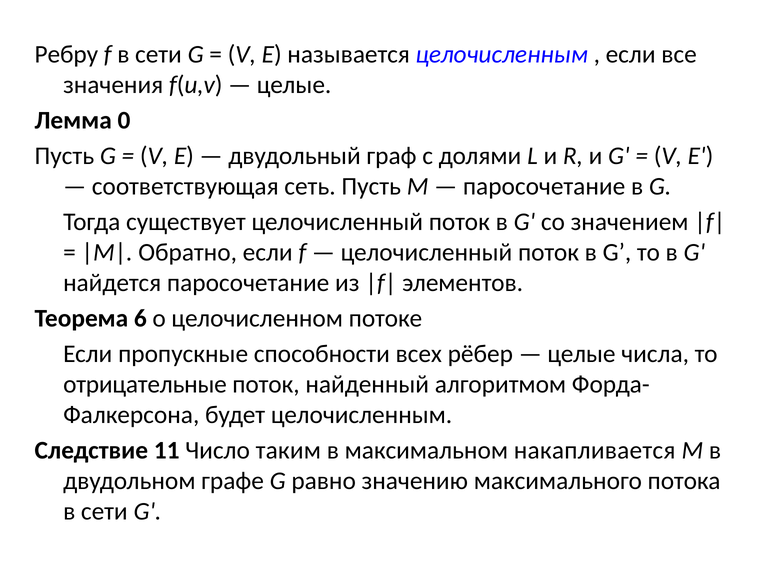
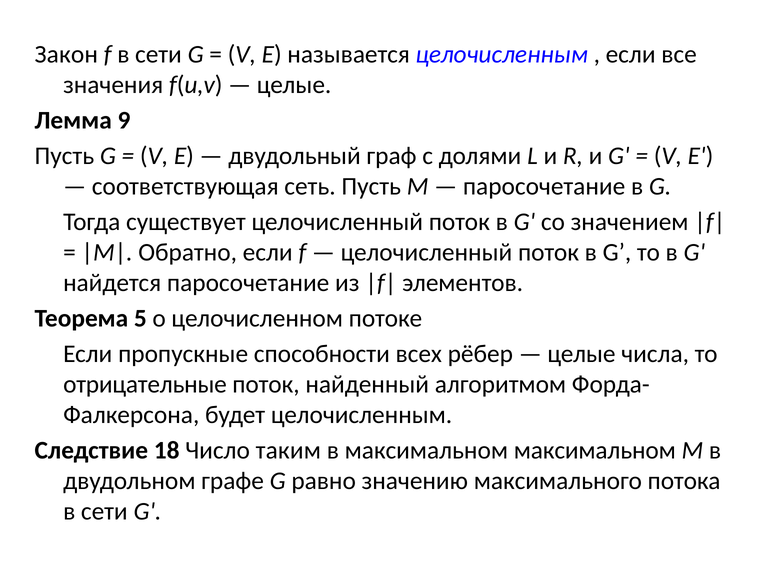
Ребру: Ребру -> Закон (66, 54)
0: 0 -> 9 (124, 120)
6: 6 -> 5 (140, 318)
11: 11 -> 18 (167, 450)
максимальном накапливается: накапливается -> максимальном (595, 450)
